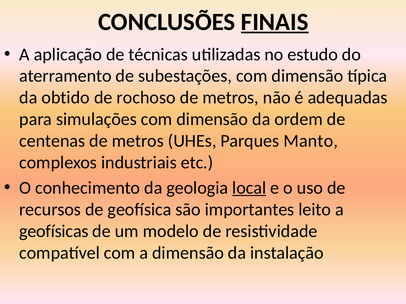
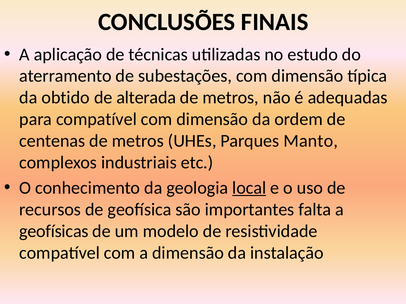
FINAIS underline: present -> none (275, 22)
rochoso: rochoso -> alterada (146, 98)
para simulações: simulações -> compatível (96, 120)
leito: leito -> falta (315, 210)
